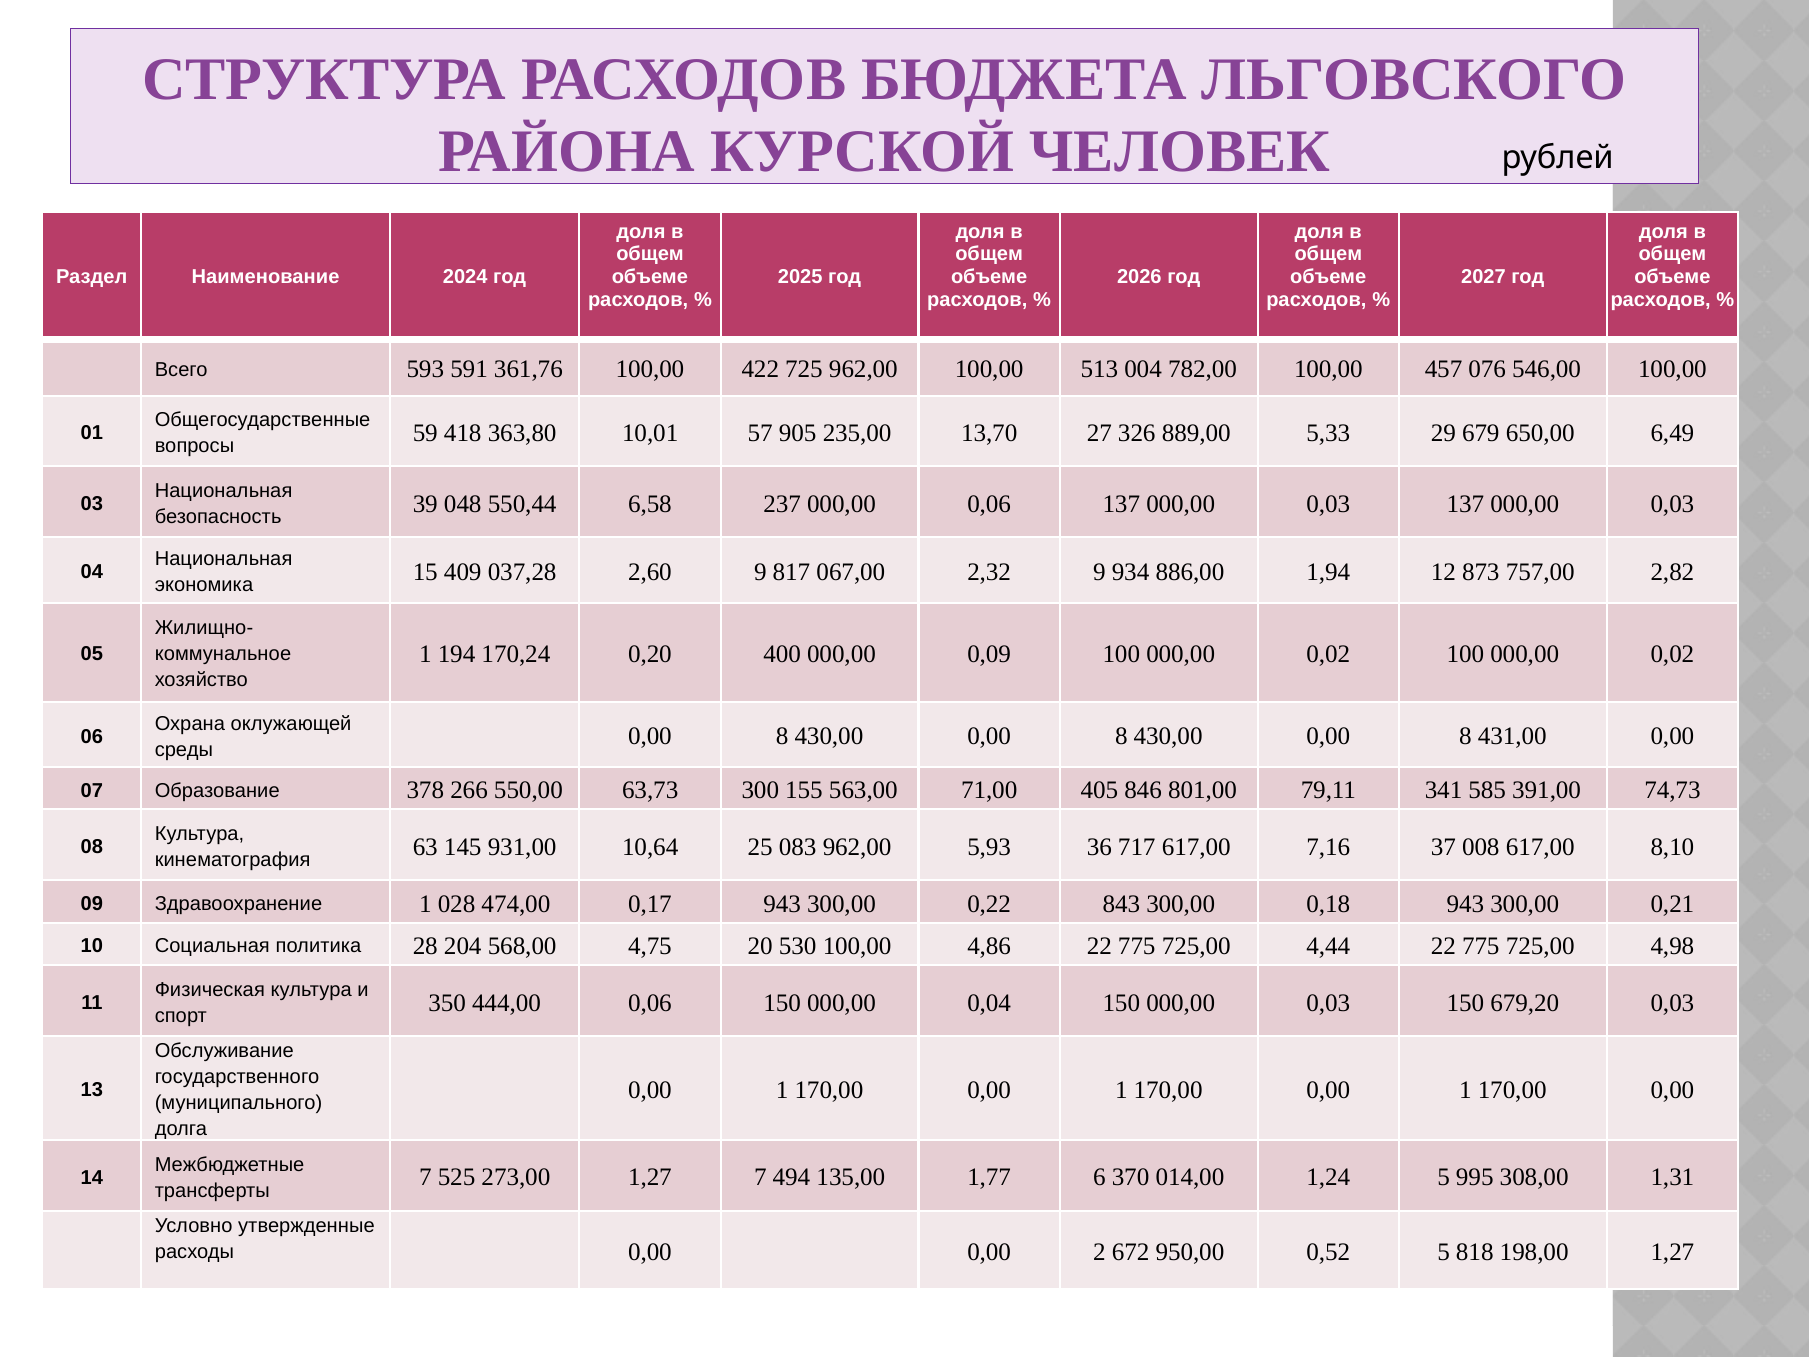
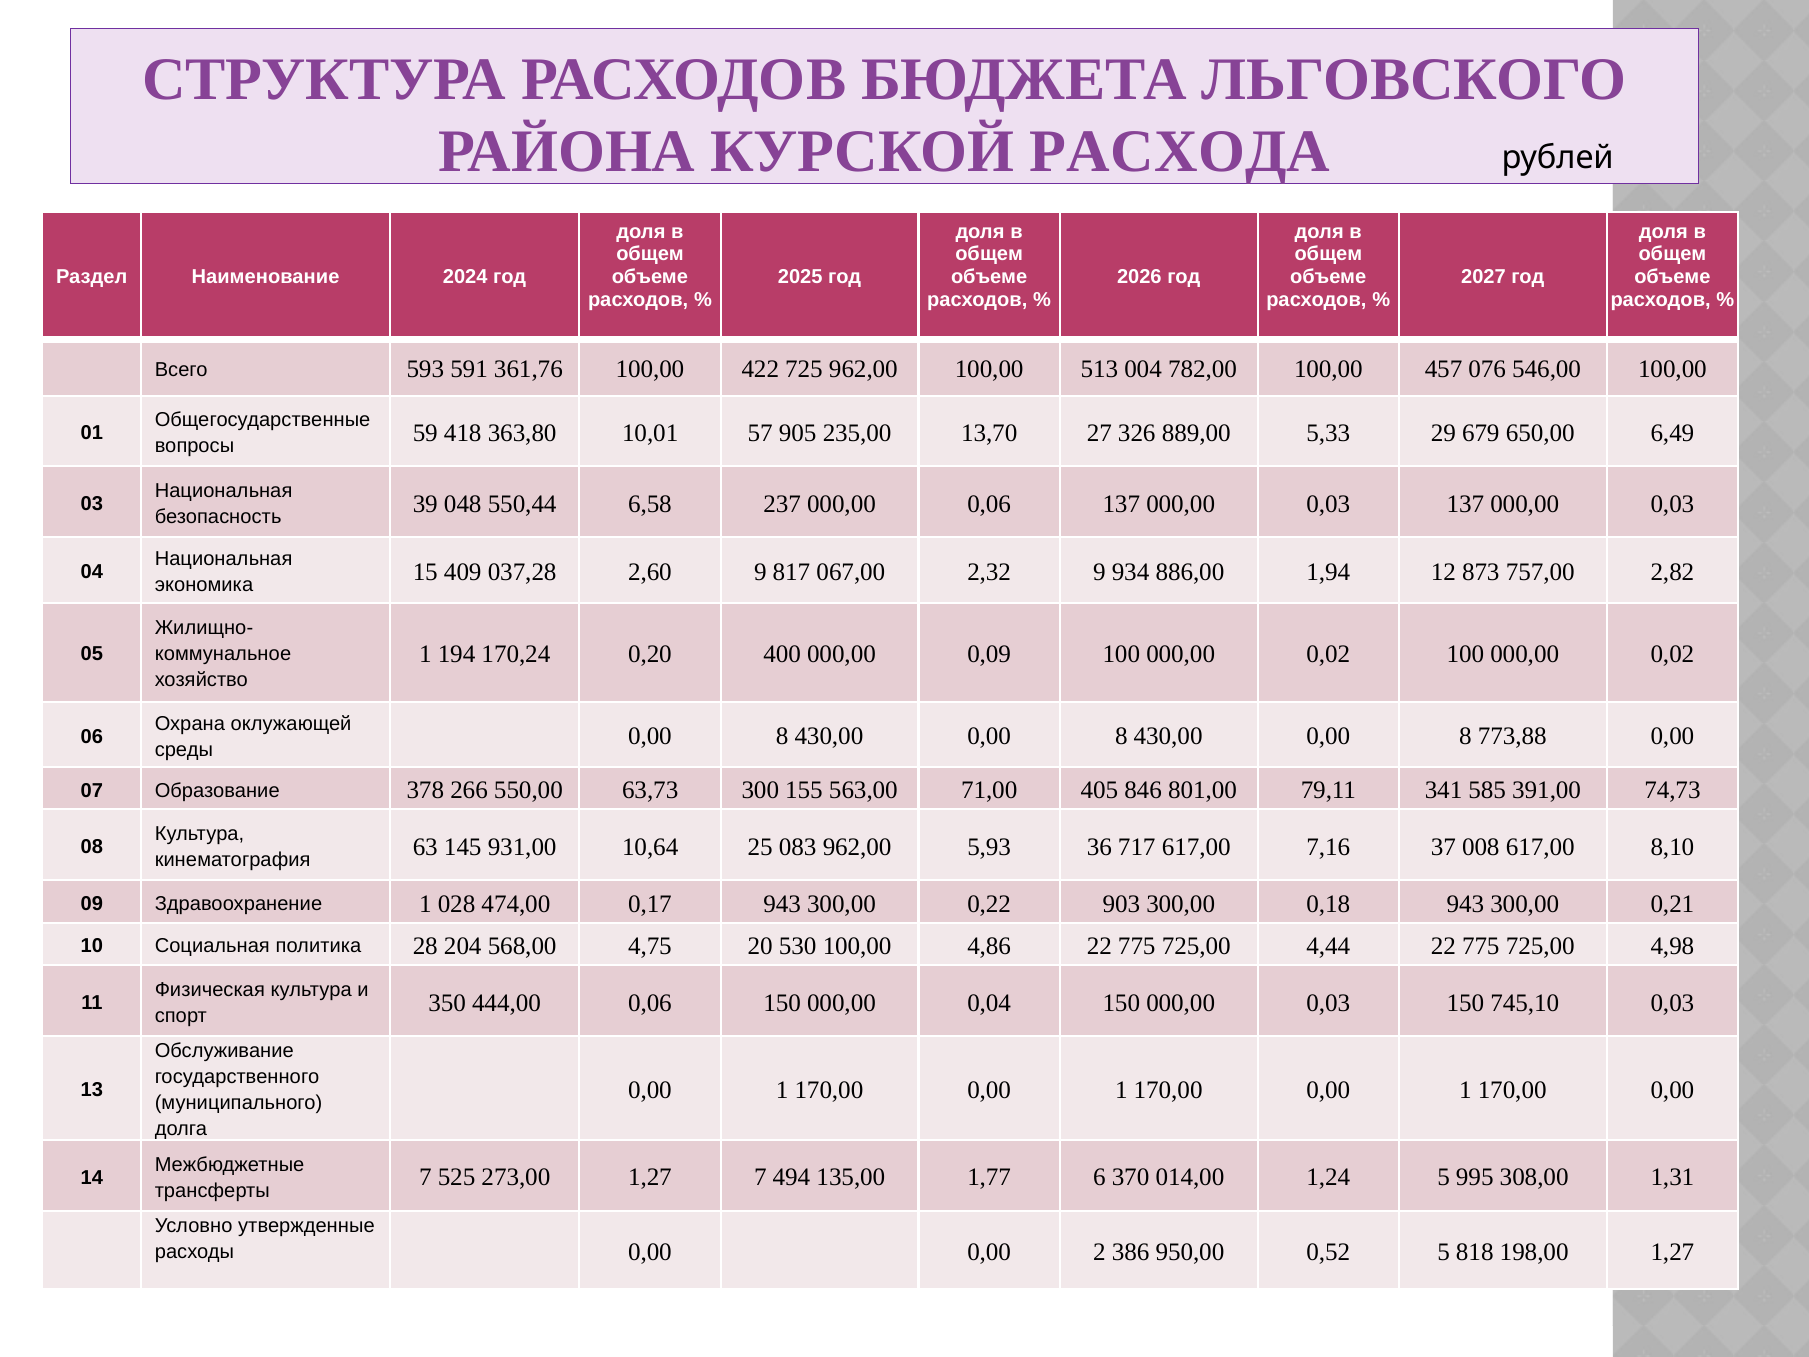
ЧЕЛОВЕК: ЧЕЛОВЕК -> РАСХОДА (1180, 152)
431,00: 431,00 -> 773,88 (1512, 737)
843: 843 -> 903 (1121, 904)
679,20: 679,20 -> 745,10 (1525, 1003)
672: 672 -> 386 (1131, 1252)
